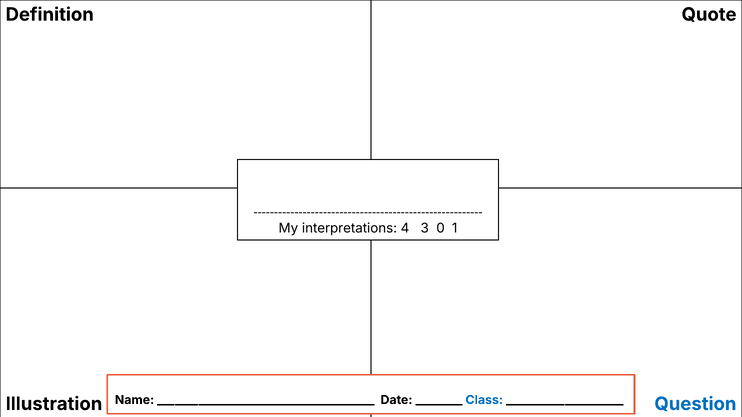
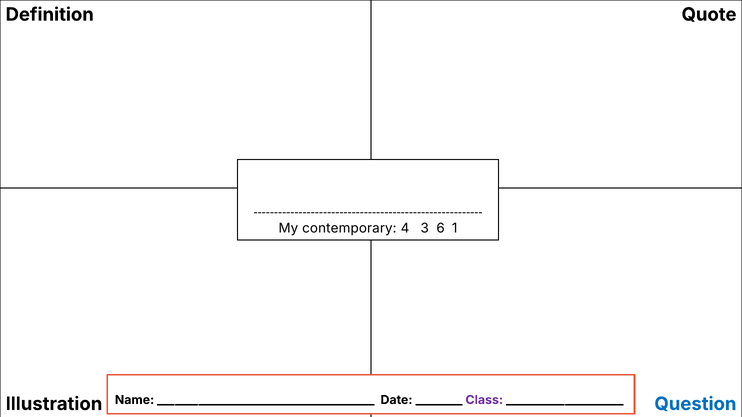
interpretations: interpretations -> contemporary (349, 229)
0: 0 -> 6 (441, 229)
Class colour: blue -> purple (484, 400)
